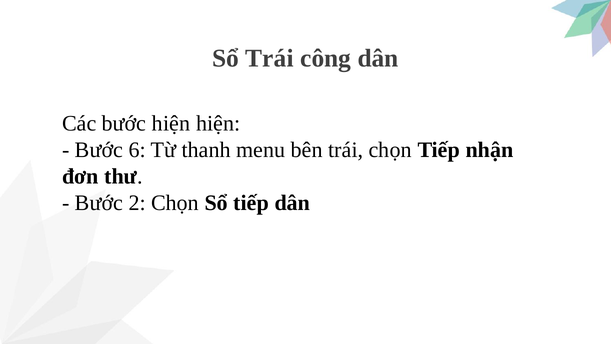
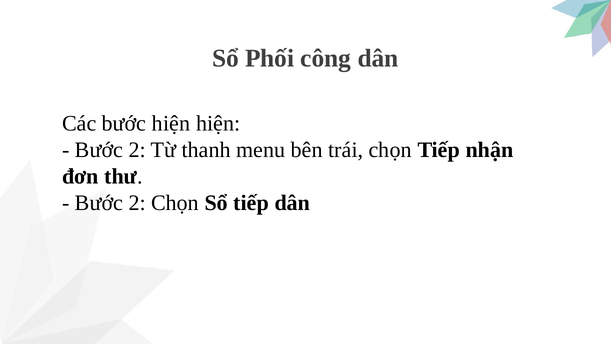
Sổ Trái: Trái -> Phối (270, 58)
6: 6 -> 2 (137, 150)
